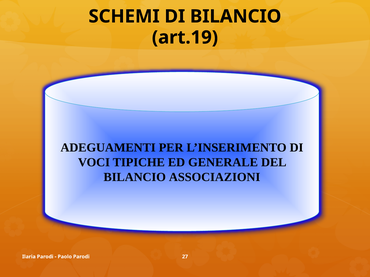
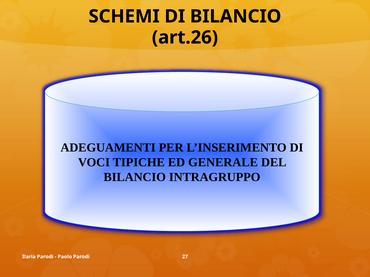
art.19: art.19 -> art.26 (185, 38)
ASSOCIAZIONI: ASSOCIAZIONI -> INTRAGRUPPO (215, 177)
